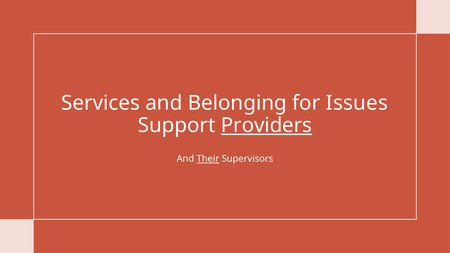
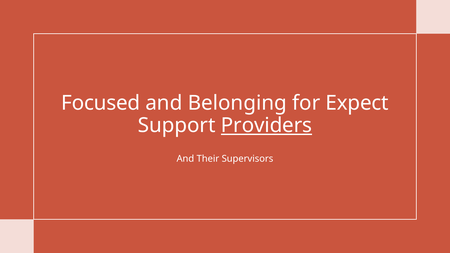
Services: Services -> Focused (101, 103)
Issues: Issues -> Expect (357, 103)
Their underline: present -> none (208, 159)
